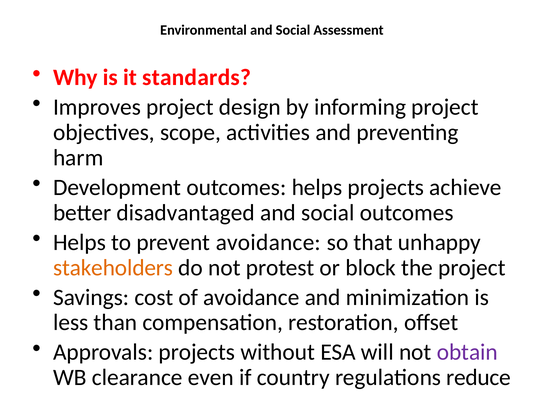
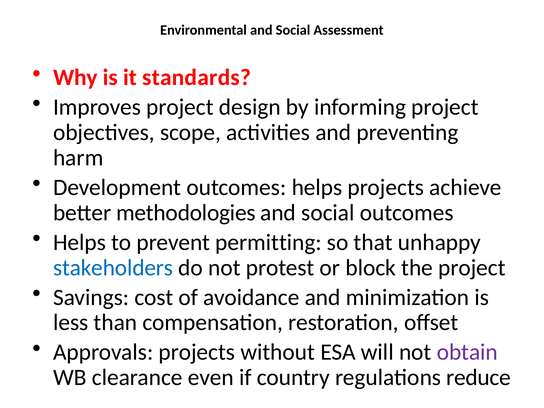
disadvantaged: disadvantaged -> methodologies (186, 213)
prevent avoidance: avoidance -> permitting (268, 242)
stakeholders colour: orange -> blue (113, 268)
